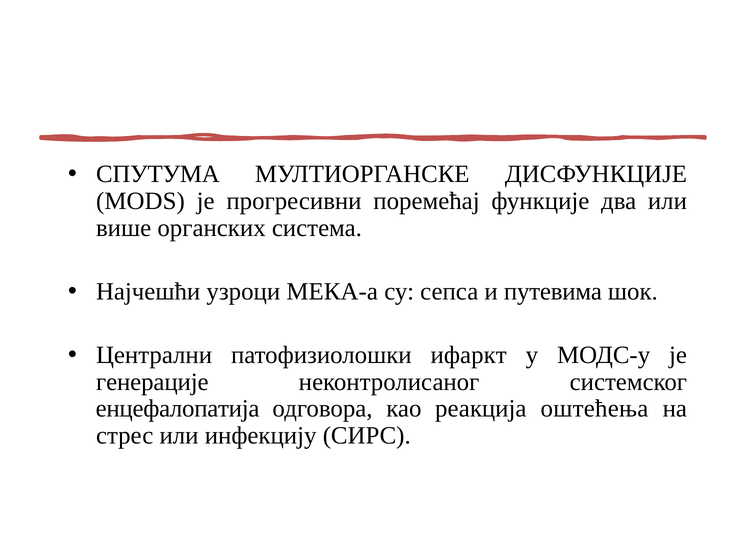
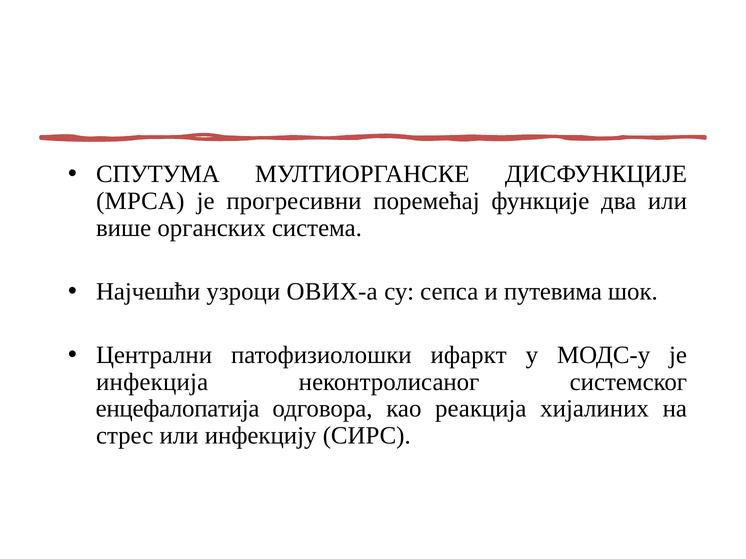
MODS: MODS -> МРСА (140, 201)
МЕКА-а: МЕКА-а -> ОВИХ-а (332, 292)
генерације: генерације -> инфекција (152, 382)
оштећења: оштећења -> хијалиних (595, 409)
